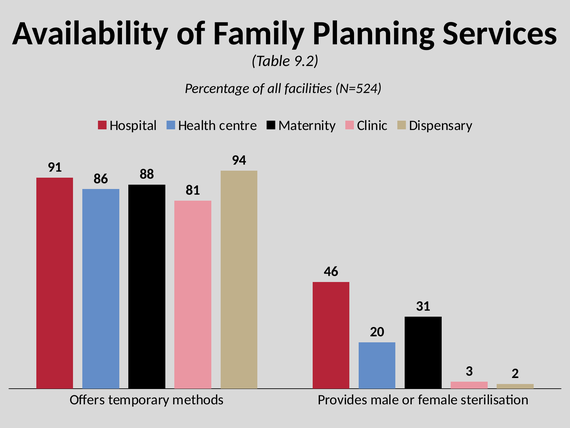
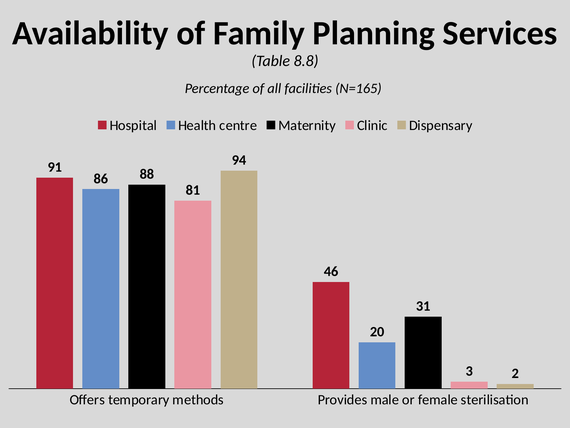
9.2: 9.2 -> 8.8 (306, 61)
N=524: N=524 -> N=165 (358, 88)
